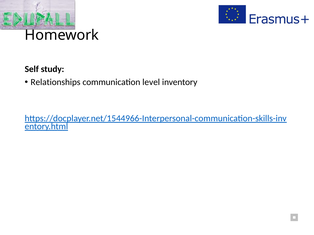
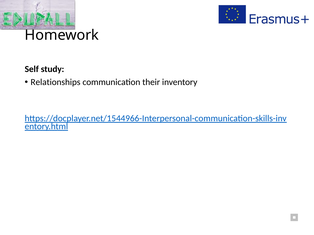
level: level -> their (151, 82)
